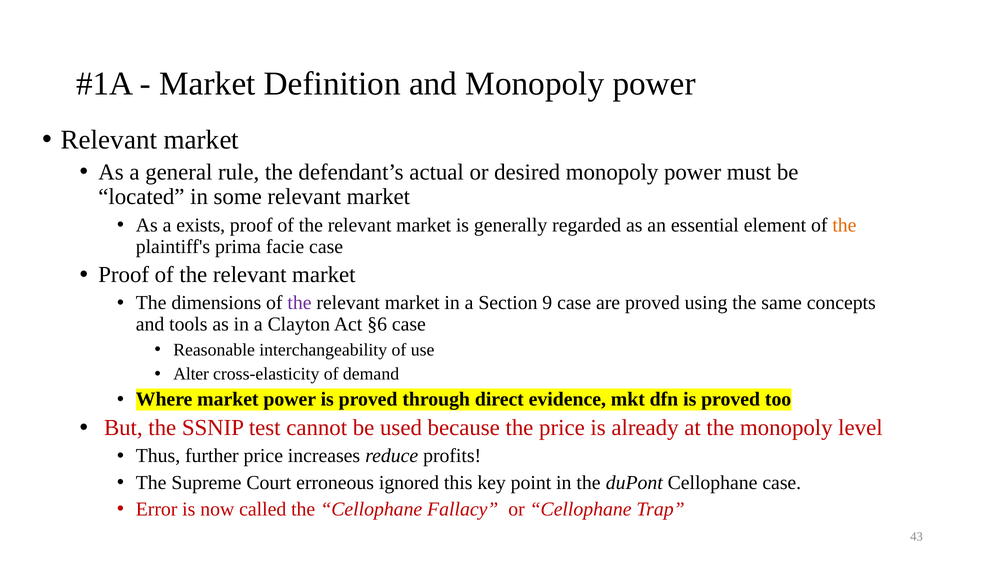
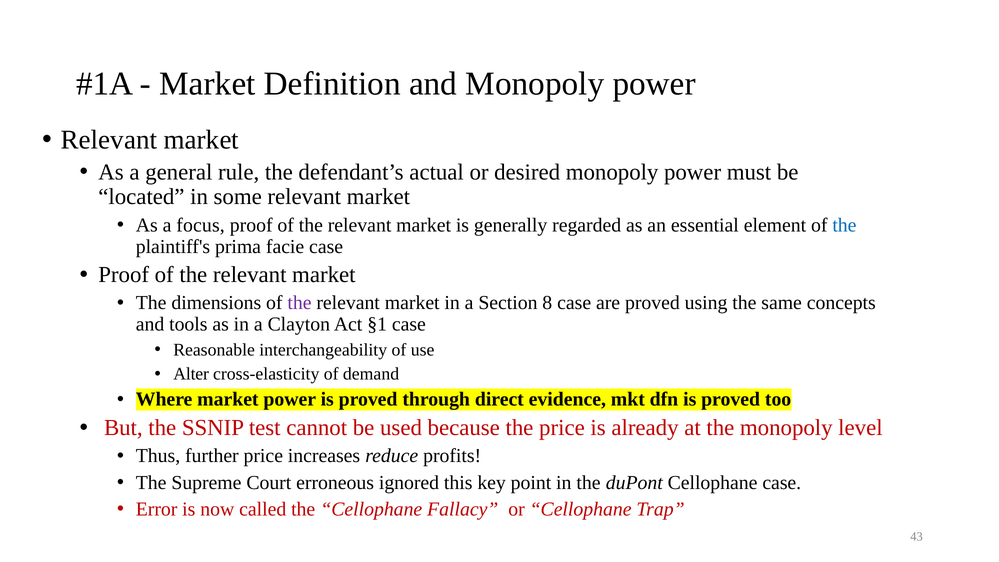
exists: exists -> focus (201, 225)
the colour: orange -> blue (844, 225)
9: 9 -> 8 (547, 303)
§6: §6 -> §1 (377, 324)
